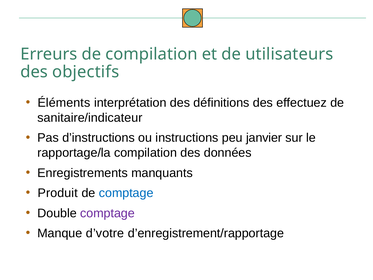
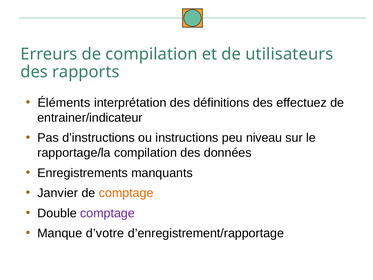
objectifs: objectifs -> rapports (86, 72)
sanitaire/indicateur: sanitaire/indicateur -> entrainer/indicateur (90, 118)
janvier: janvier -> niveau (264, 138)
Produit: Produit -> Janvier (58, 193)
comptage colour: blue -> orange (126, 193)
